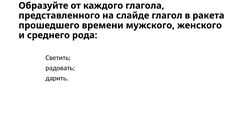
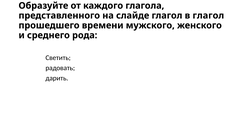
в ракета: ракета -> глагол (208, 15)
